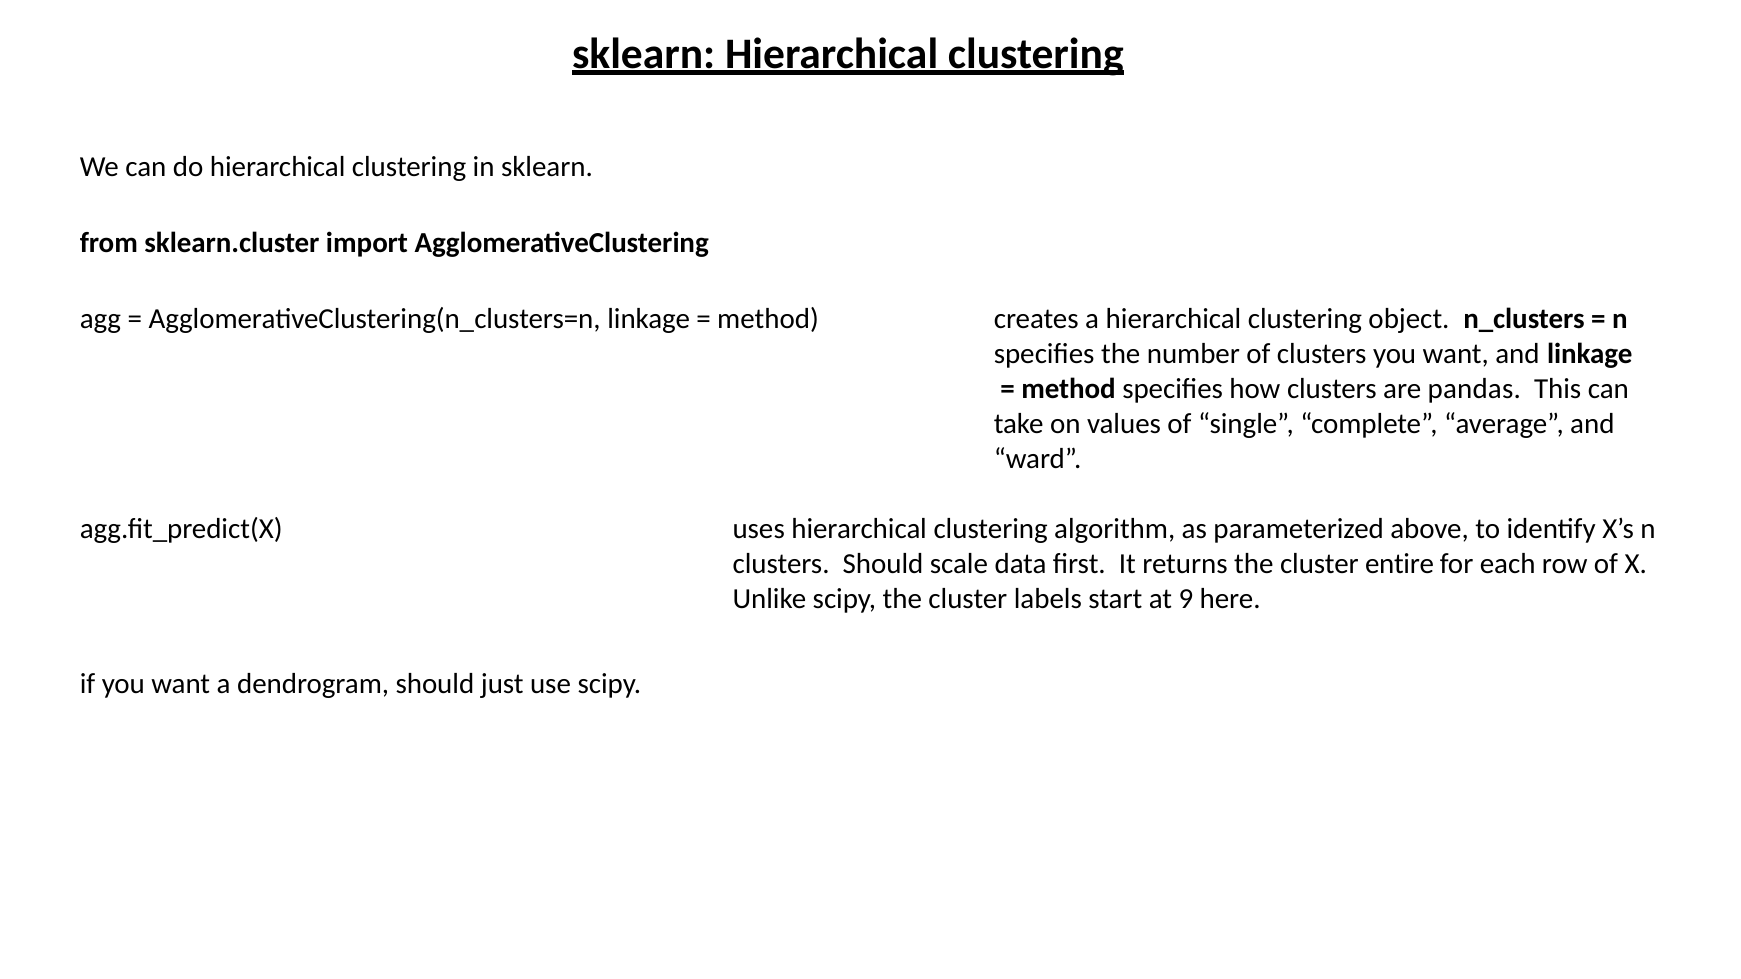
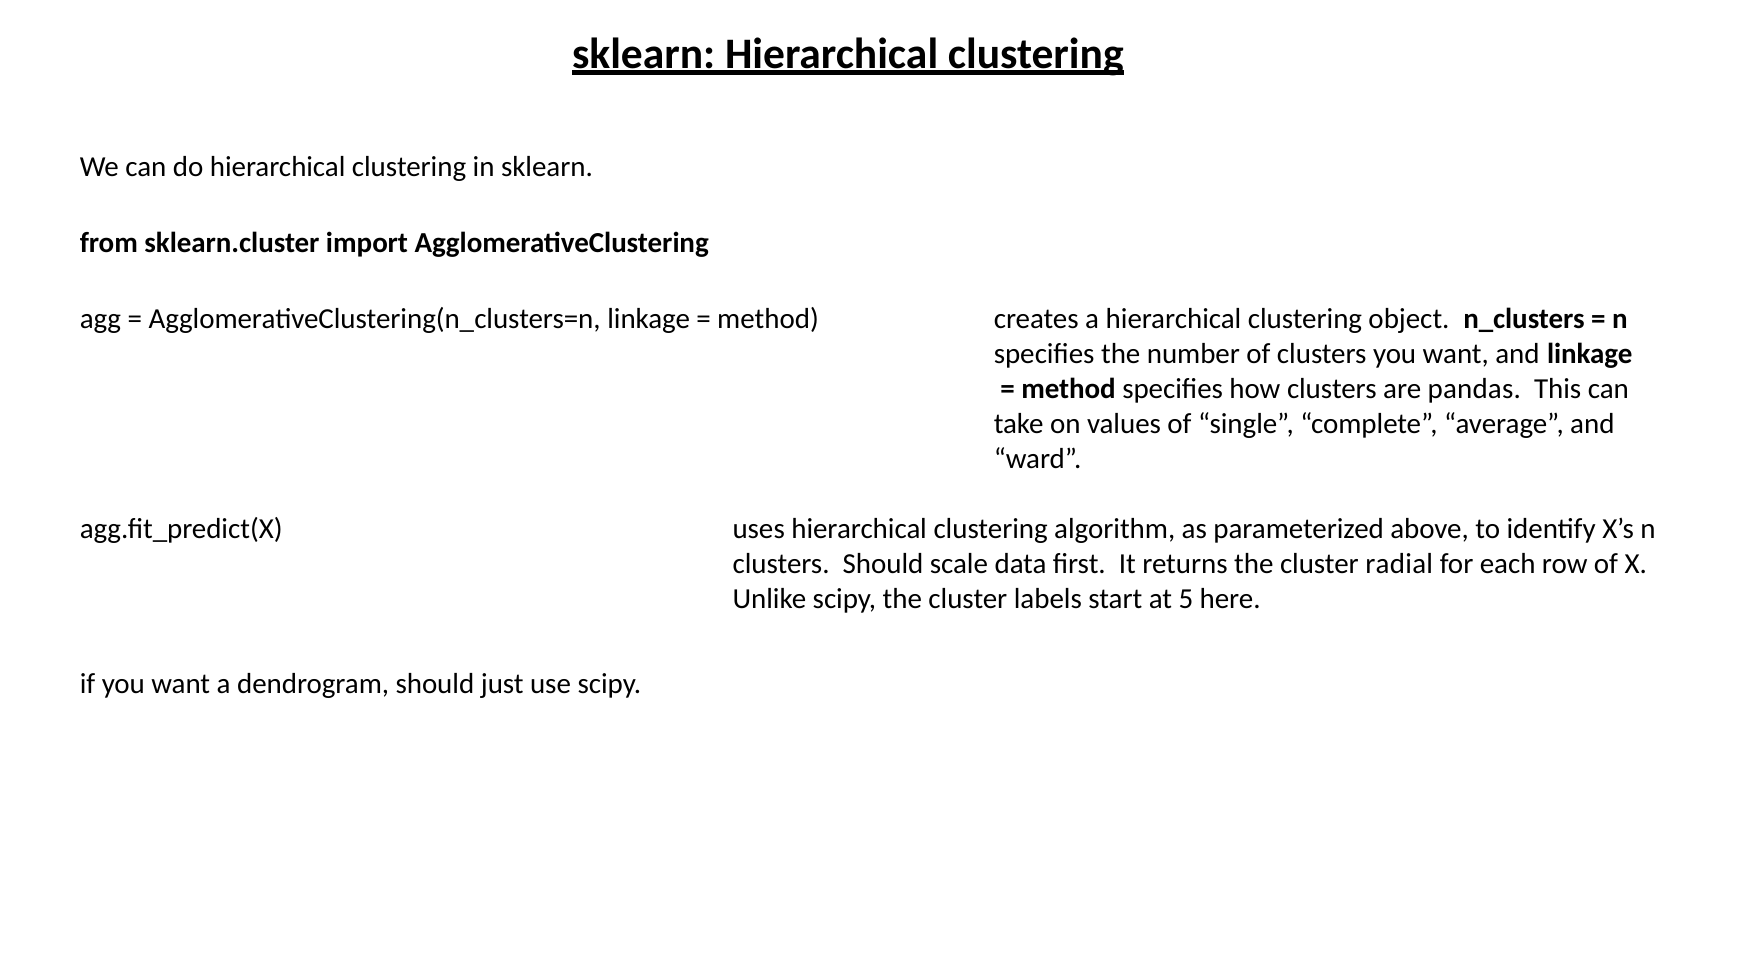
entire: entire -> radial (1399, 564)
9: 9 -> 5 (1186, 599)
